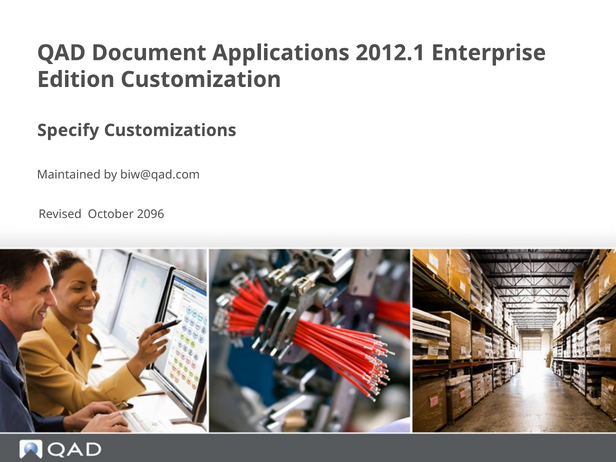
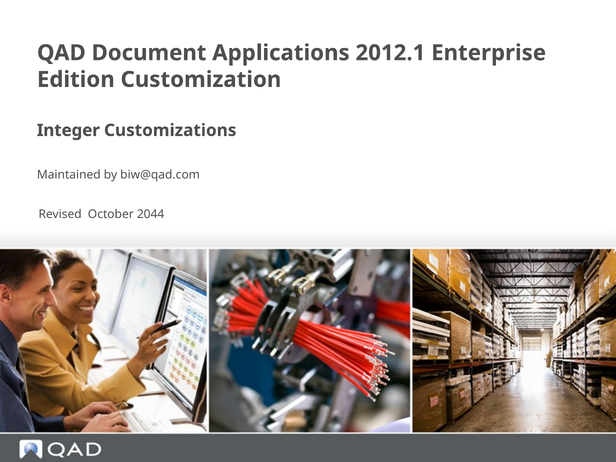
Specify: Specify -> Integer (68, 130)
2096: 2096 -> 2044 (151, 214)
